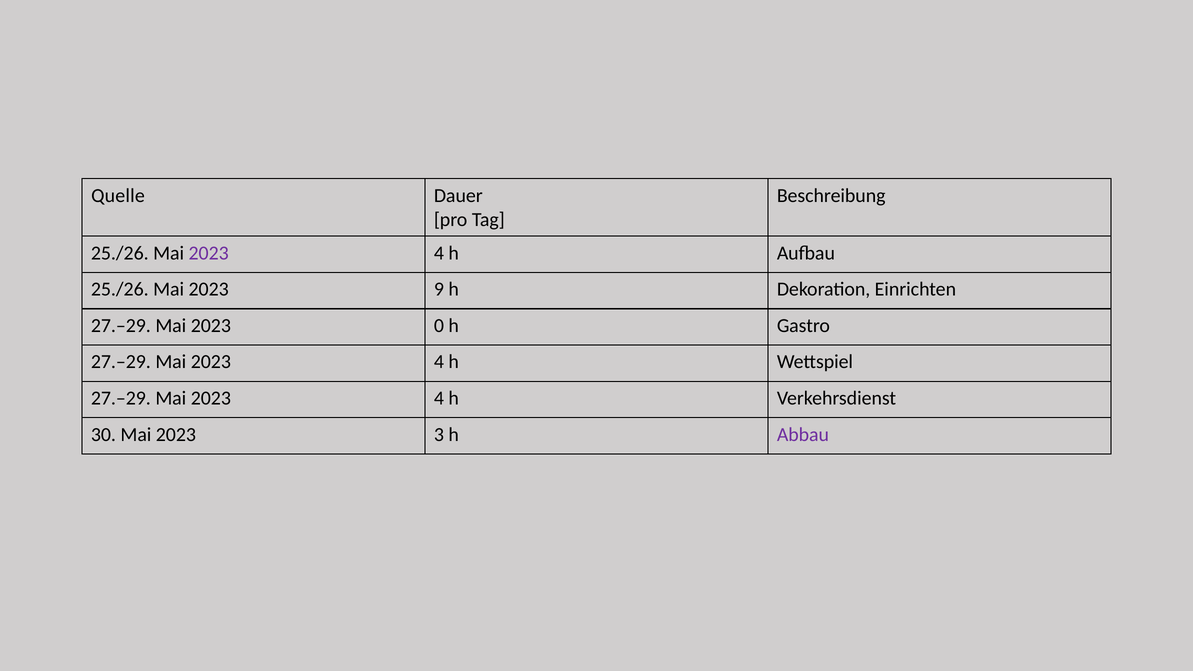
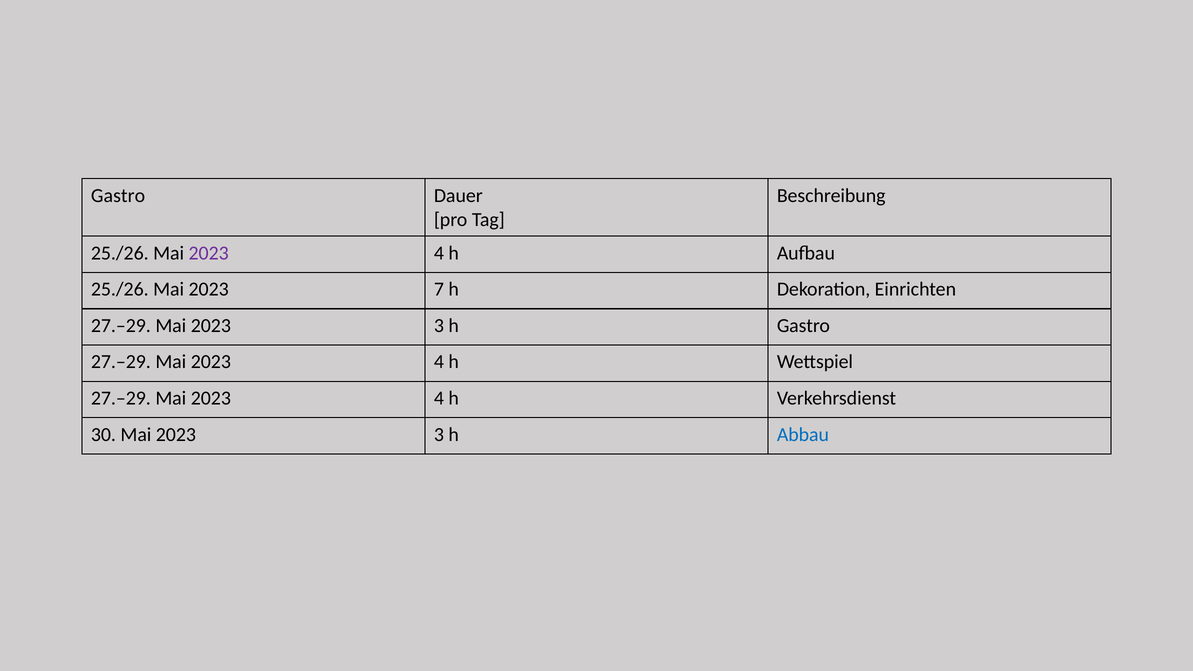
Quelle: Quelle -> Gastro (118, 196)
9: 9 -> 7 (439, 289)
27.–29 Mai 2023 0: 0 -> 3 (439, 326)
Abbau colour: purple -> blue (803, 435)
